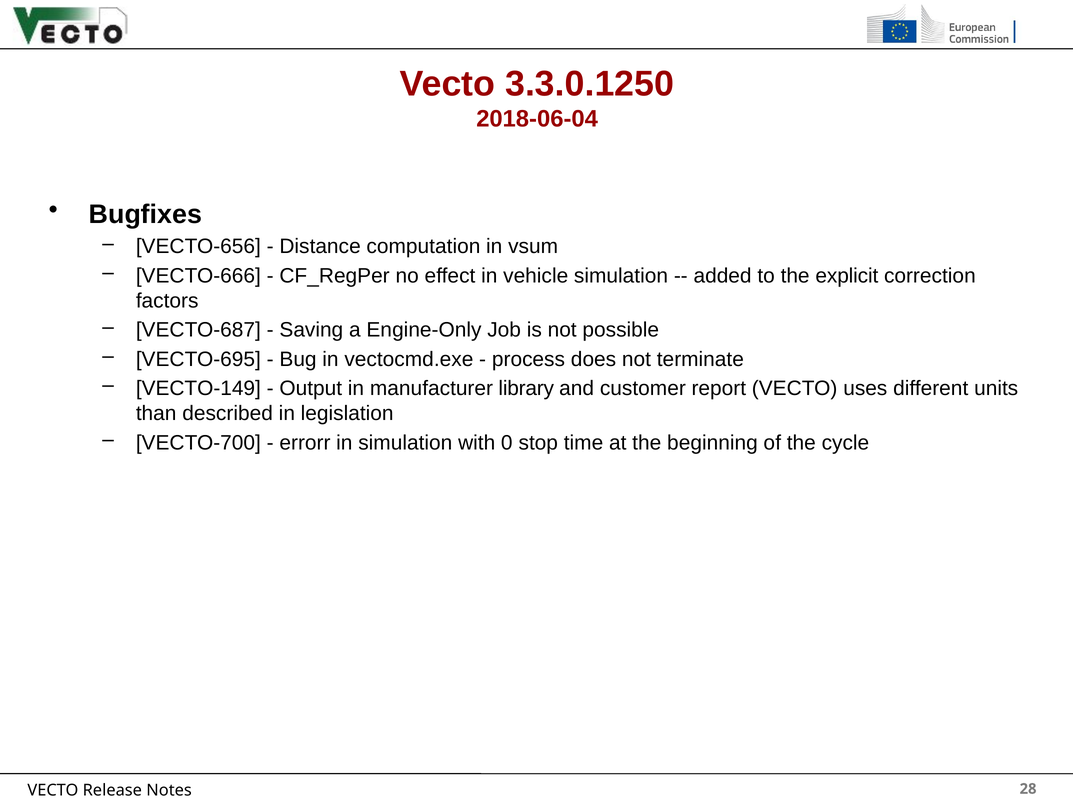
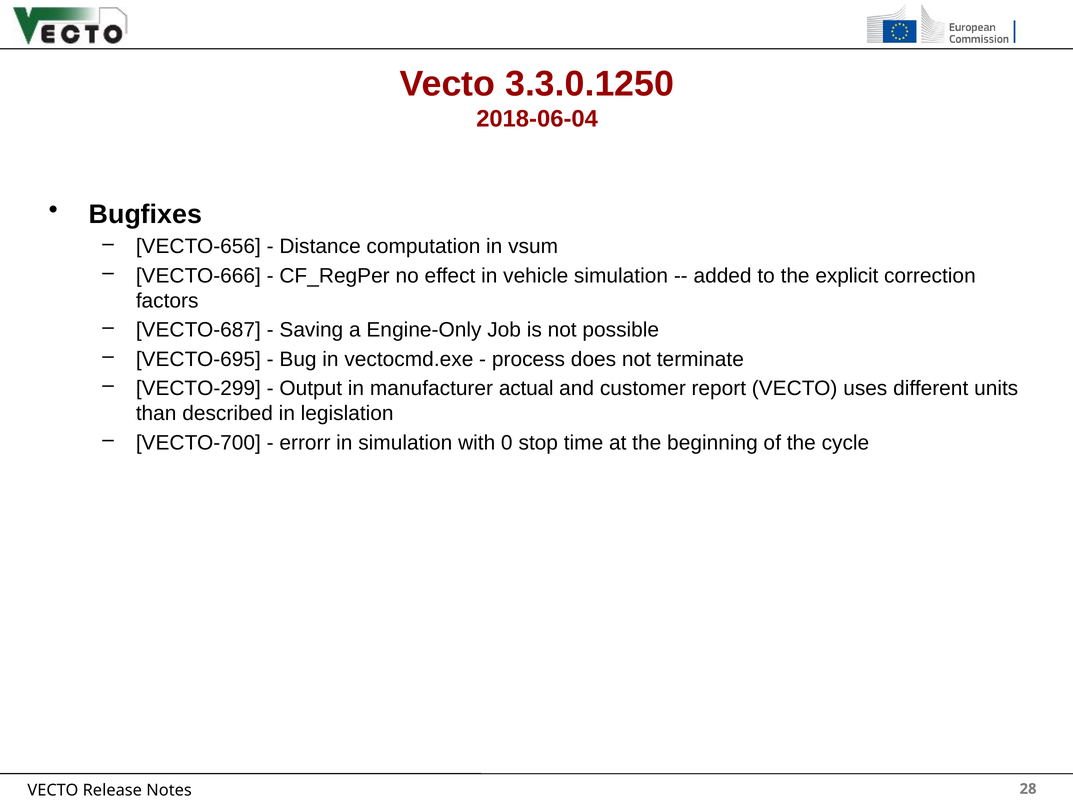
VECTO-149: VECTO-149 -> VECTO-299 (198, 389)
library: library -> actual (526, 389)
